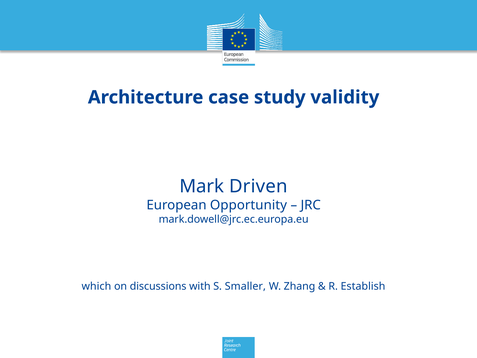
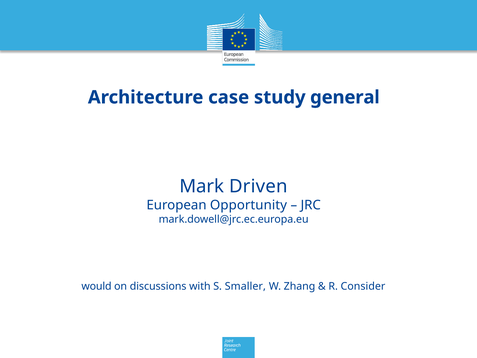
validity: validity -> general (345, 97)
which: which -> would (97, 286)
Establish: Establish -> Consider (363, 286)
